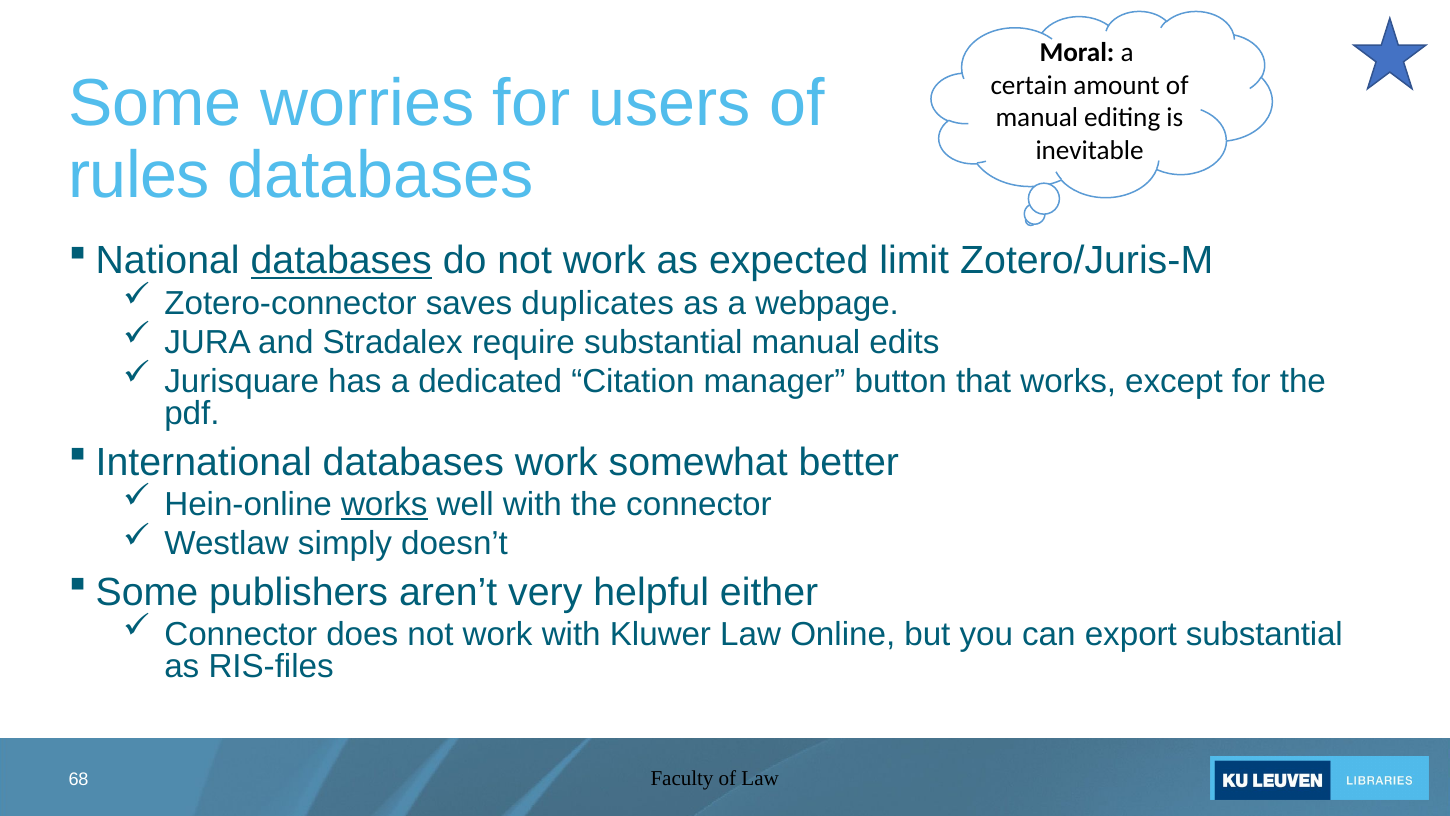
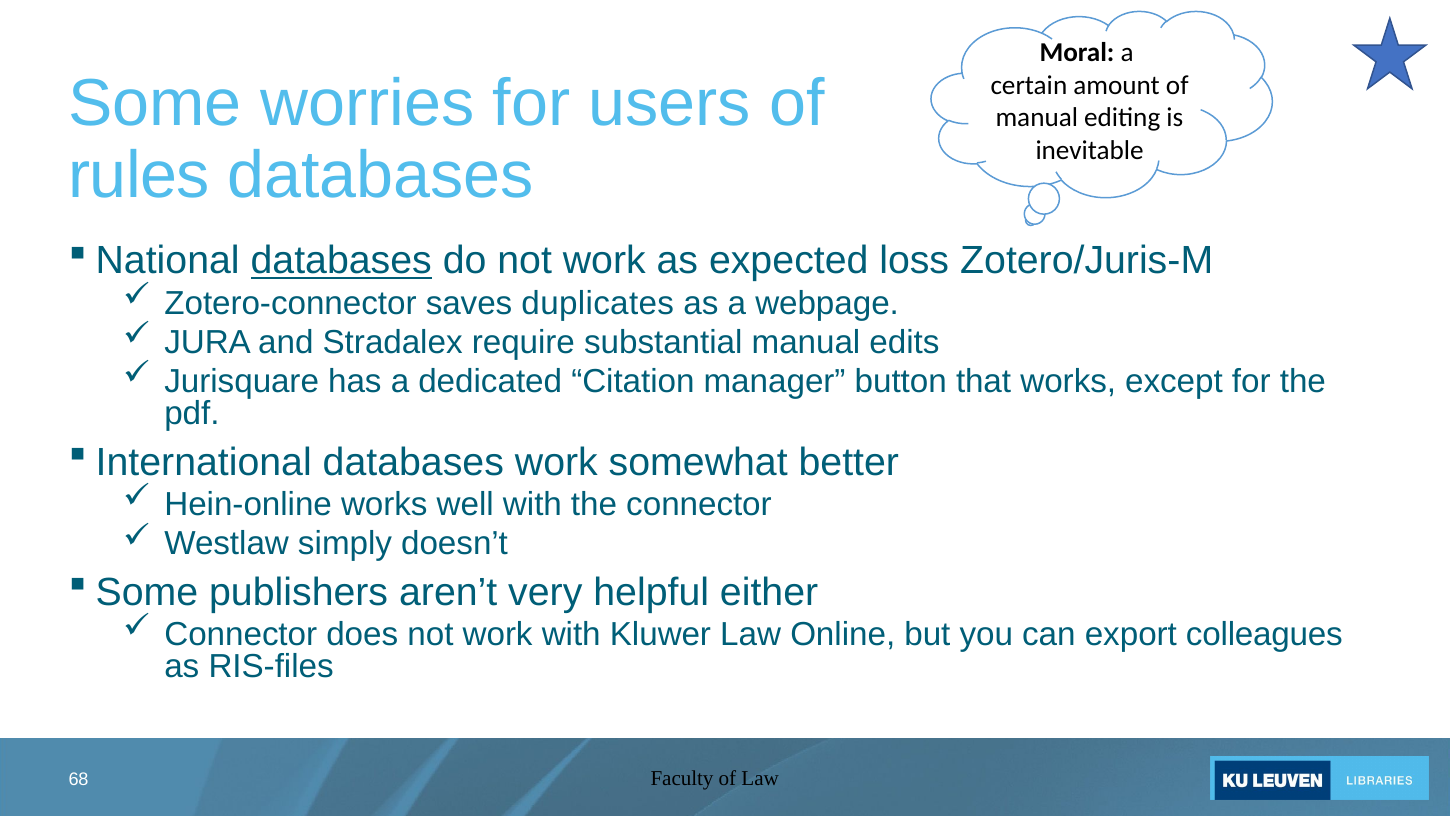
limit: limit -> loss (914, 261)
works underline: present -> none (384, 504)
export substantial: substantial -> colleagues (1264, 634)
